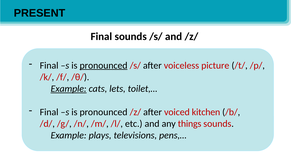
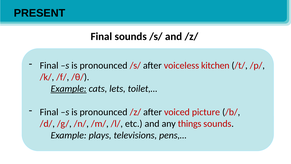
pronounced underline: present -> none (104, 65)
picture: picture -> kitchen (215, 65)
kitchen: kitchen -> picture (206, 112)
